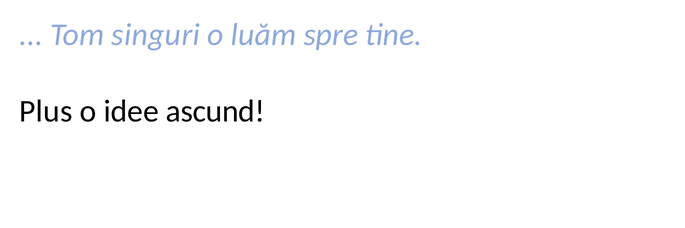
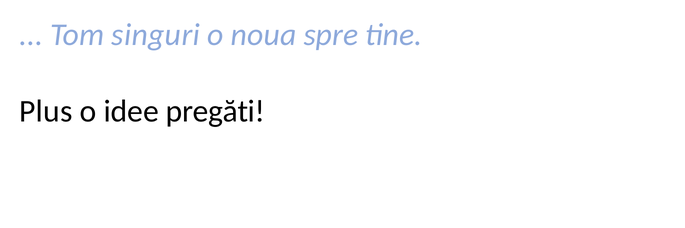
luăm: luăm -> noua (264, 35)
ascund: ascund -> pregăti (215, 112)
